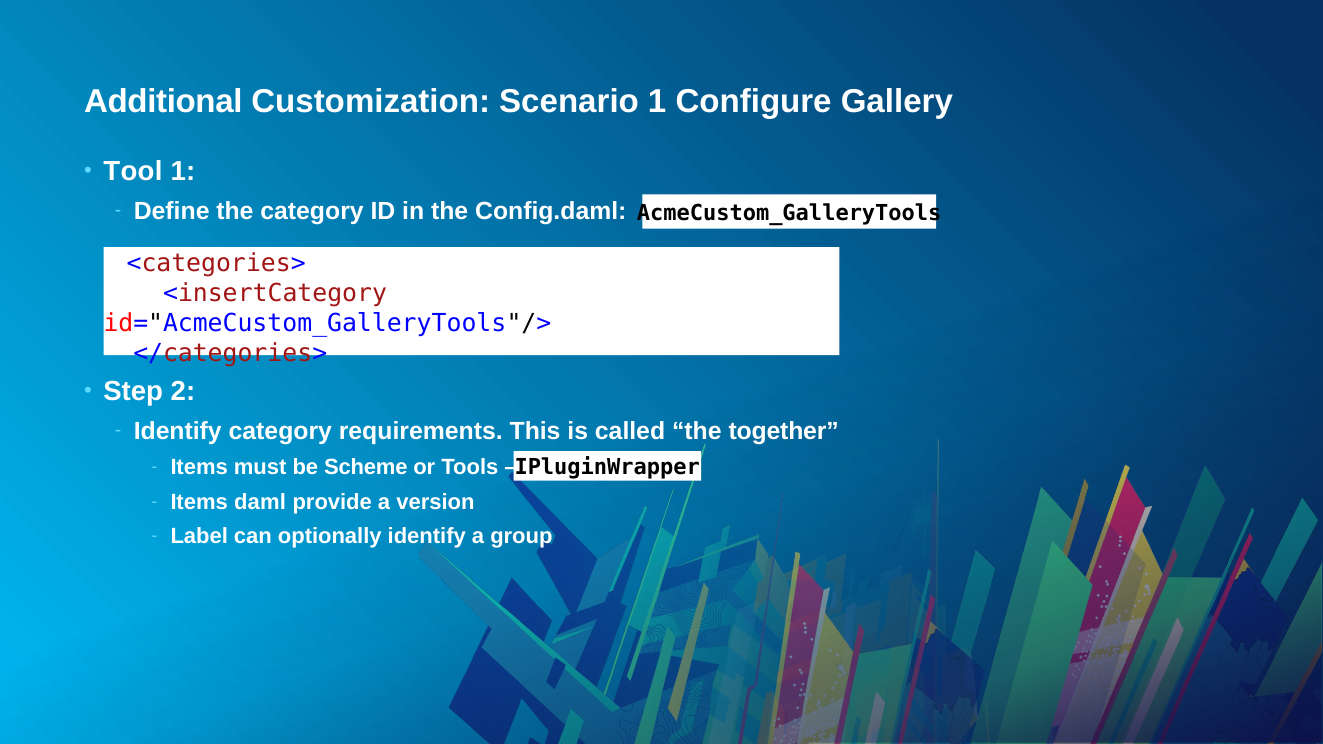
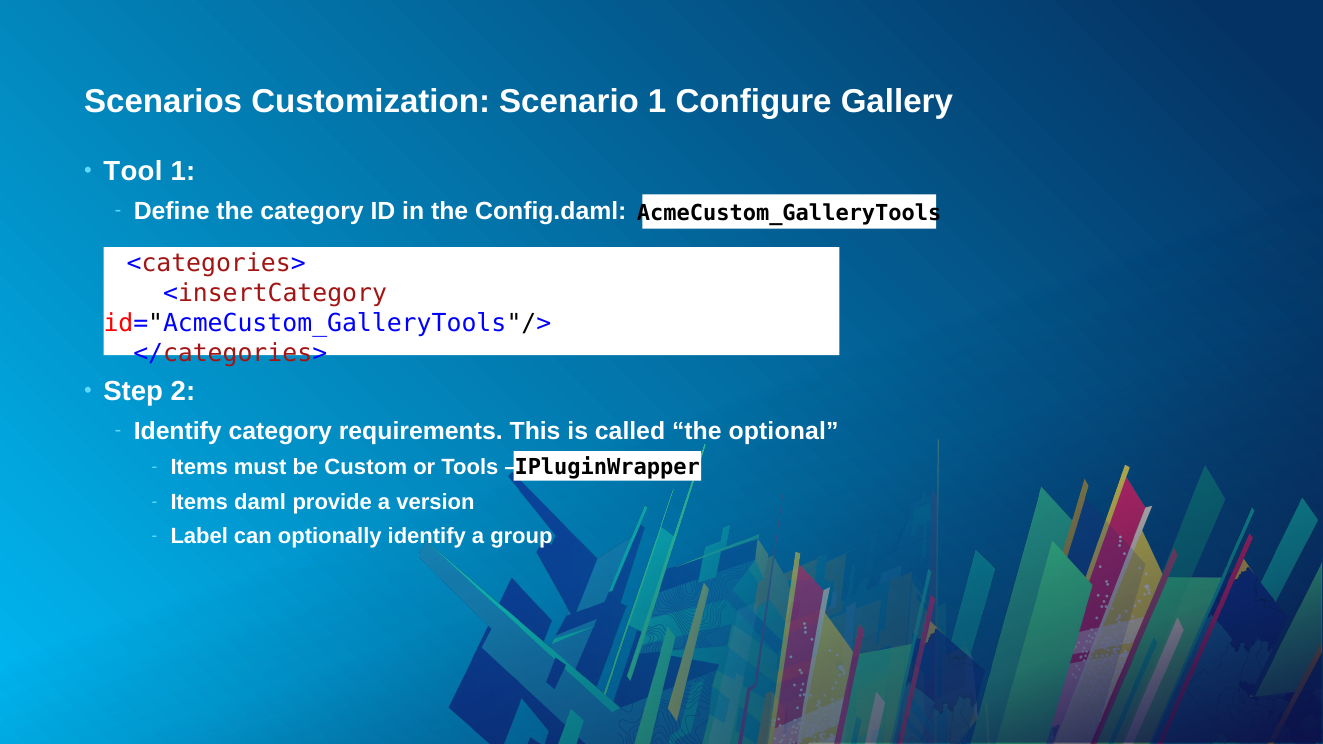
Additional: Additional -> Scenarios (163, 101)
together: together -> optional (783, 431)
Scheme: Scheme -> Custom (366, 467)
